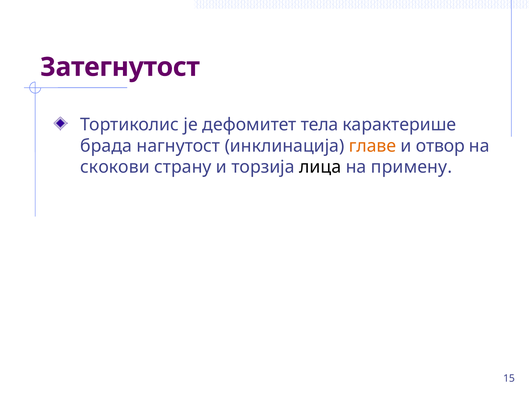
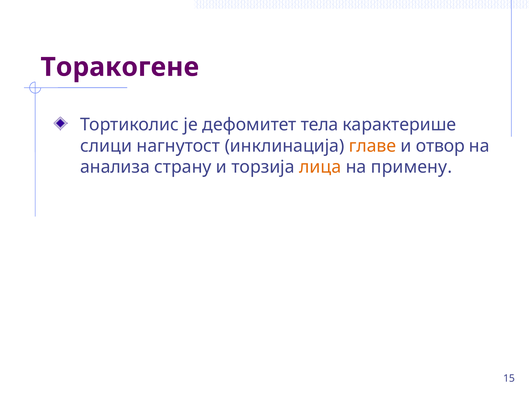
Затегнутост: Затегнутост -> Торакогене (120, 67)
брада: брада -> слици (106, 146)
скокови: скокови -> анализа (115, 167)
лица colour: black -> orange (320, 167)
